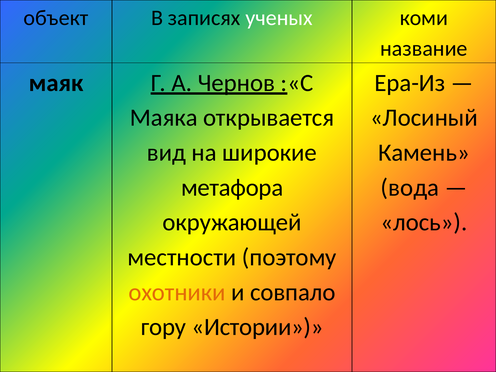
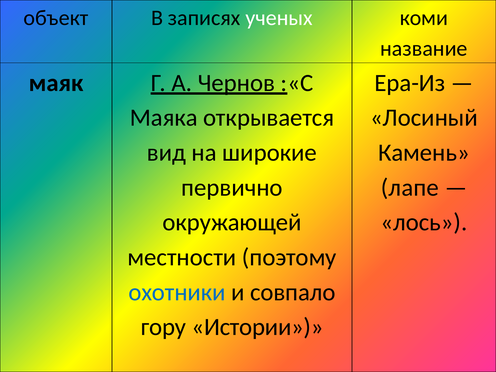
метафора: метафора -> первично (232, 188)
вода: вода -> лапе (410, 188)
охотники colour: orange -> blue (177, 292)
